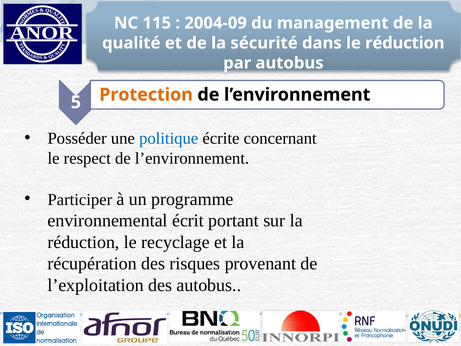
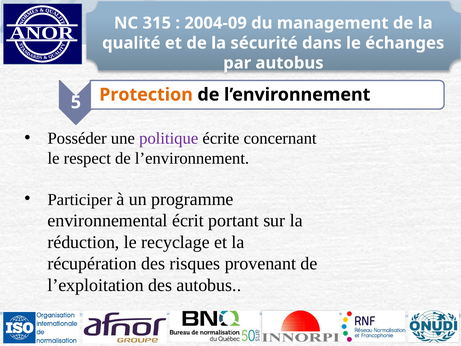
115: 115 -> 315 (157, 23)
le réduction: réduction -> échanges (405, 43)
politique colour: blue -> purple (169, 138)
